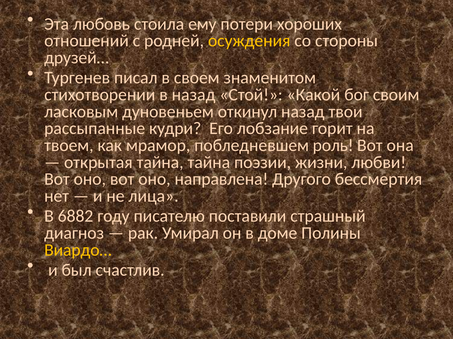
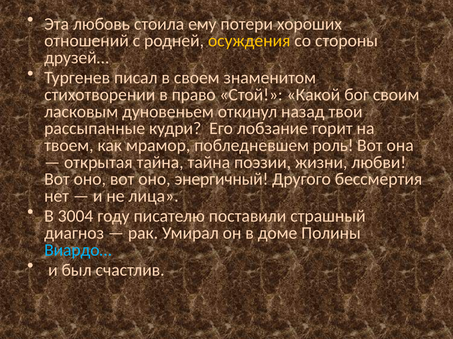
в назад: назад -> право (194, 95)
направлена: направлена -> энергичный (221, 180)
6882: 6882 -> 3004 (76, 217)
Виардо… colour: yellow -> light blue (78, 250)
